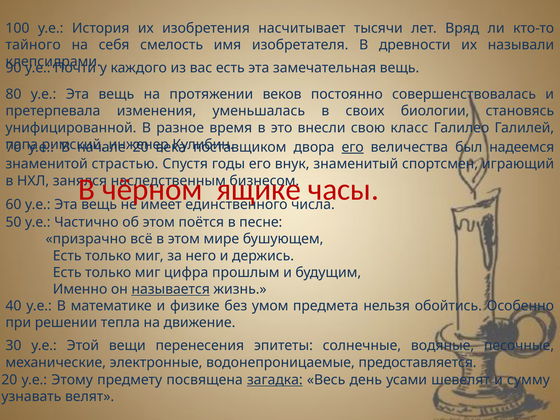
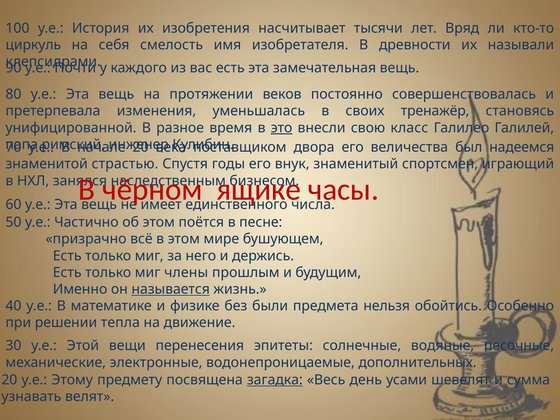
тайного: тайного -> циркуль (33, 45)
биологии: биологии -> тренажёр (435, 111)
это underline: none -> present (282, 128)
его underline: present -> none (353, 147)
цифра: цифра -> члены (186, 273)
умом: умом -> были (270, 306)
предоставляется: предоставляется -> дополнительных (417, 362)
сумму: сумму -> сумма (528, 380)
